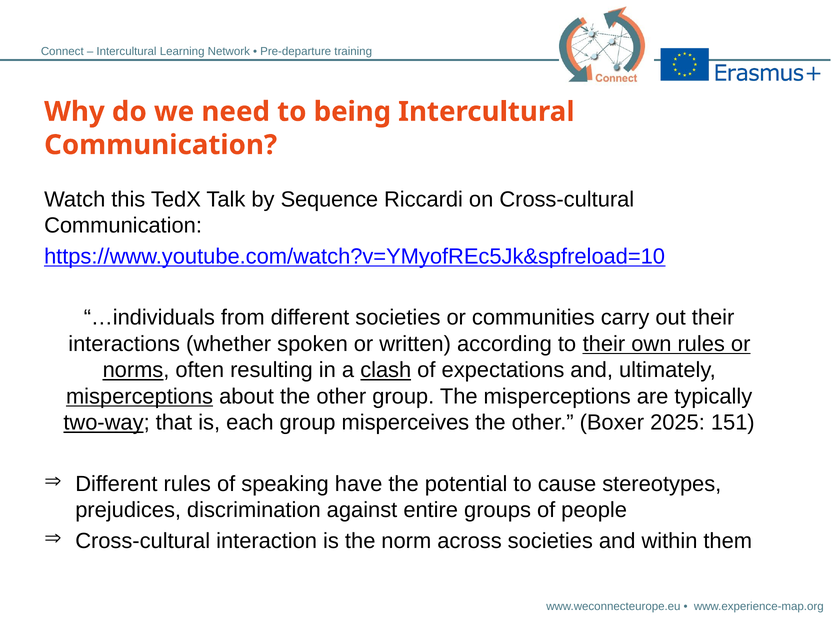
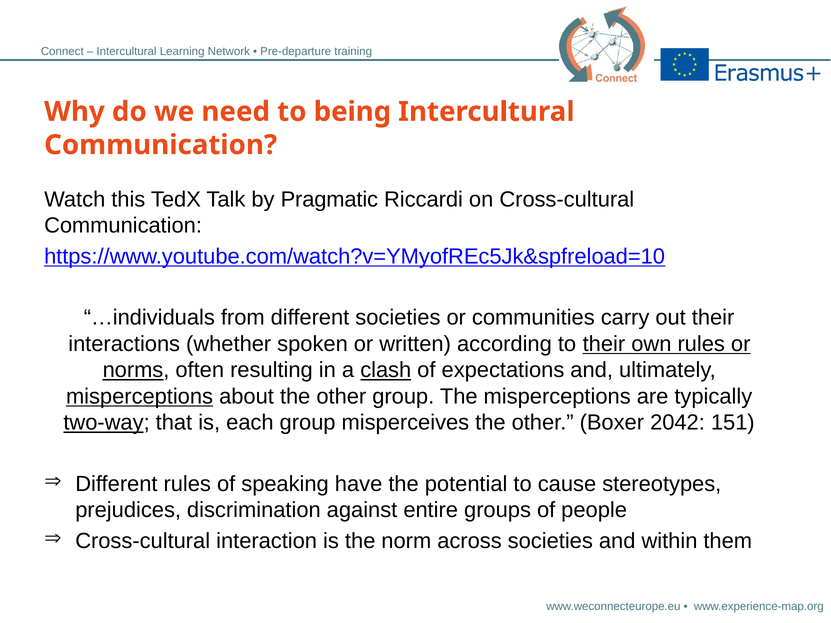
Sequence: Sequence -> Pragmatic (329, 200)
2025: 2025 -> 2042 (678, 423)
